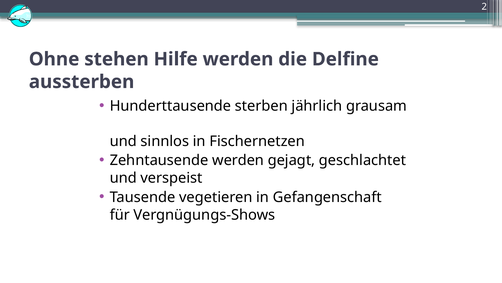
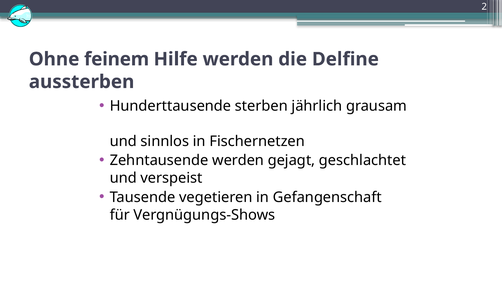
stehen: stehen -> feinem (117, 59)
